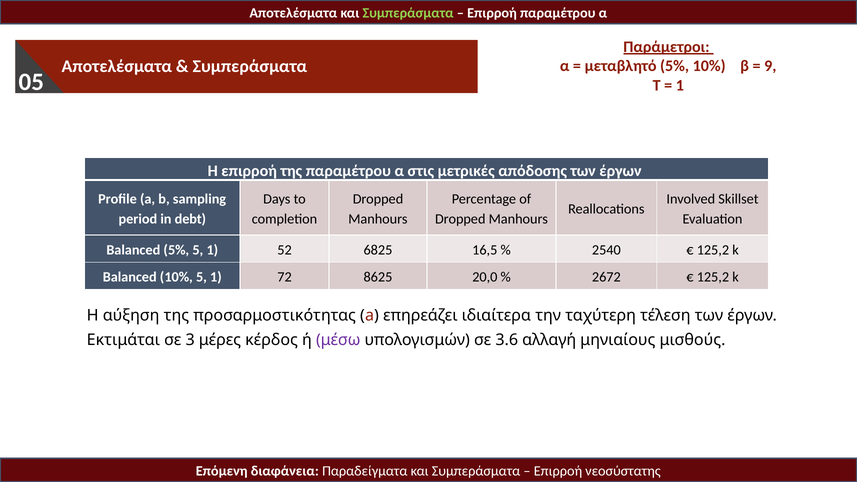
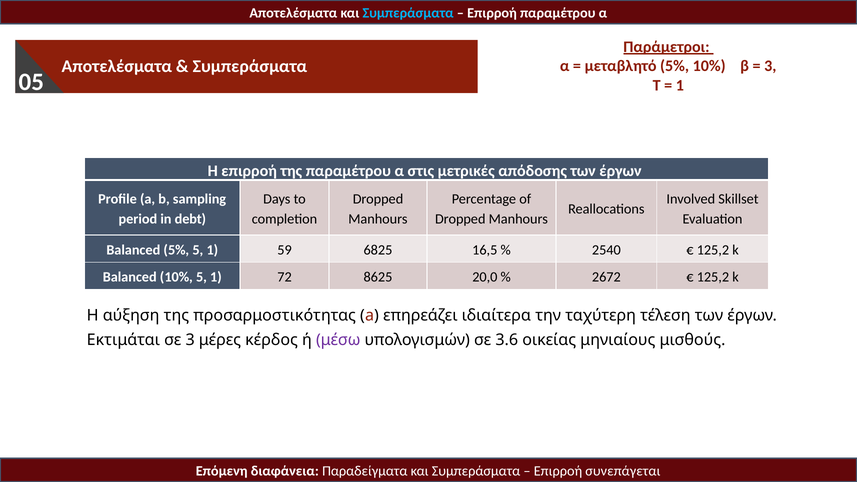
Συμπεράσματα colour: light green -> light blue (408, 13)
9: 9 -> 3 (770, 66)
52: 52 -> 59 (285, 250)
αλλαγή: αλλαγή -> οικείας (549, 340)
νεοσύστατης: νεοσύστατης -> συνεπάγεται (623, 471)
